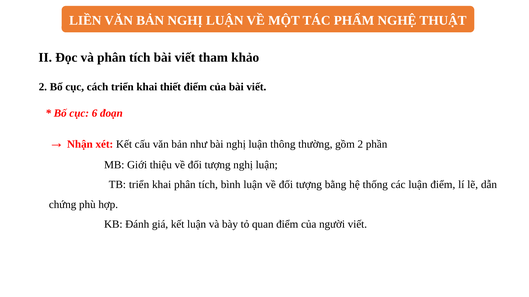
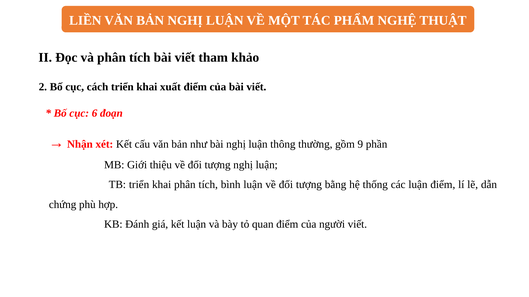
thiết: thiết -> xuất (170, 87)
gồm 2: 2 -> 9 (360, 144)
